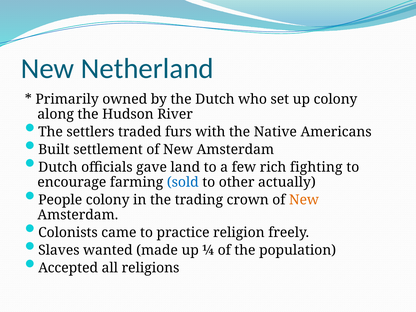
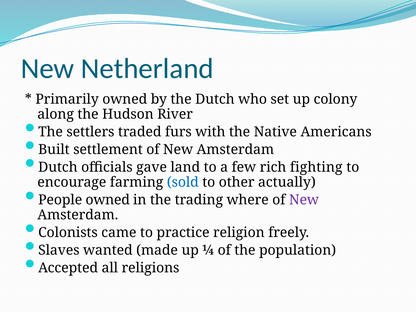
People colony: colony -> owned (108, 200)
crown: crown -> where (248, 200)
New colour: orange -> purple (304, 200)
